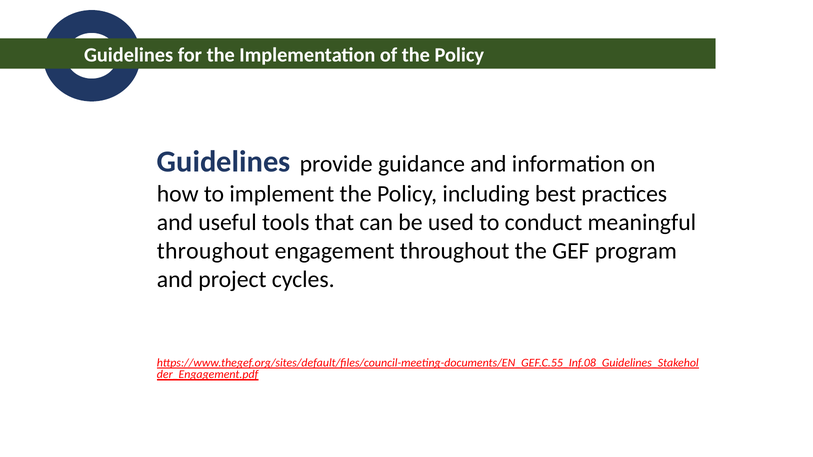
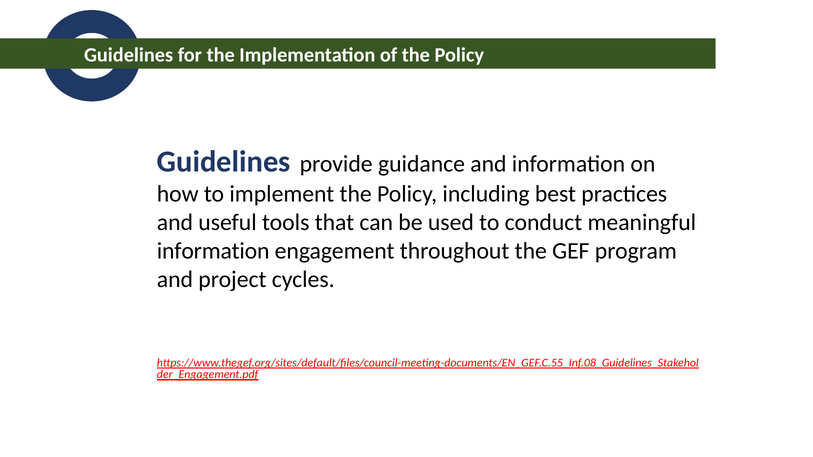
throughout: throughout -> information (213, 251)
